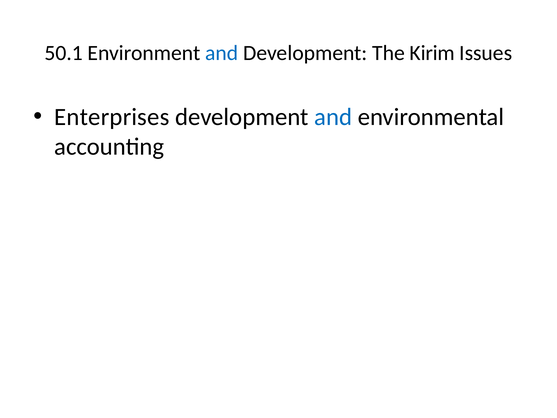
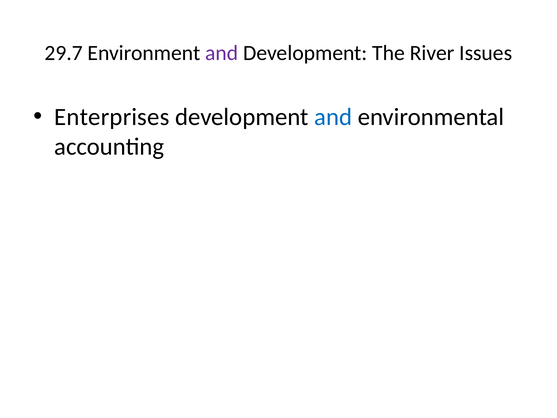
50.1: 50.1 -> 29.7 (64, 53)
and colour: blue -> purple (222, 53)
Kirim: Kirim -> River (432, 53)
